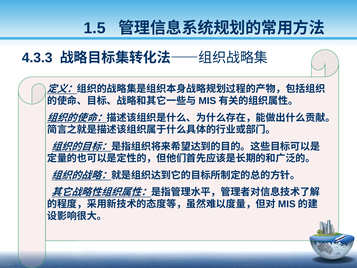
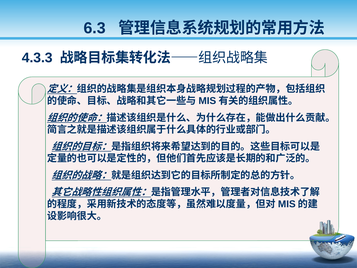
1.5: 1.5 -> 6.3 (95, 28)
